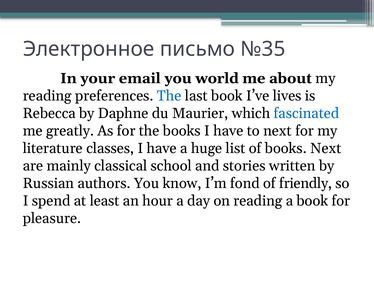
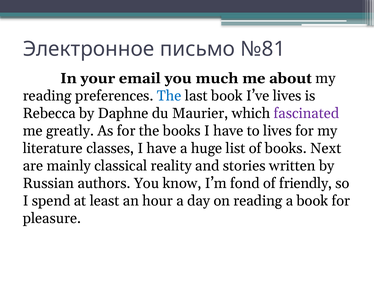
№35: №35 -> №81 (263, 49)
world: world -> much (217, 78)
fascinated colour: blue -> purple (306, 113)
to next: next -> lives (278, 131)
school: school -> reality (171, 166)
